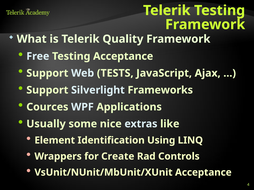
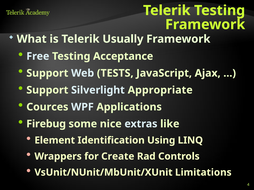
Quality: Quality -> Usually (123, 39)
Frameworks: Frameworks -> Appropriate (160, 90)
Usually: Usually -> Firebug (46, 124)
VsUnit/NUnit/MbUnit/XUnit Acceptance: Acceptance -> Limitations (203, 173)
